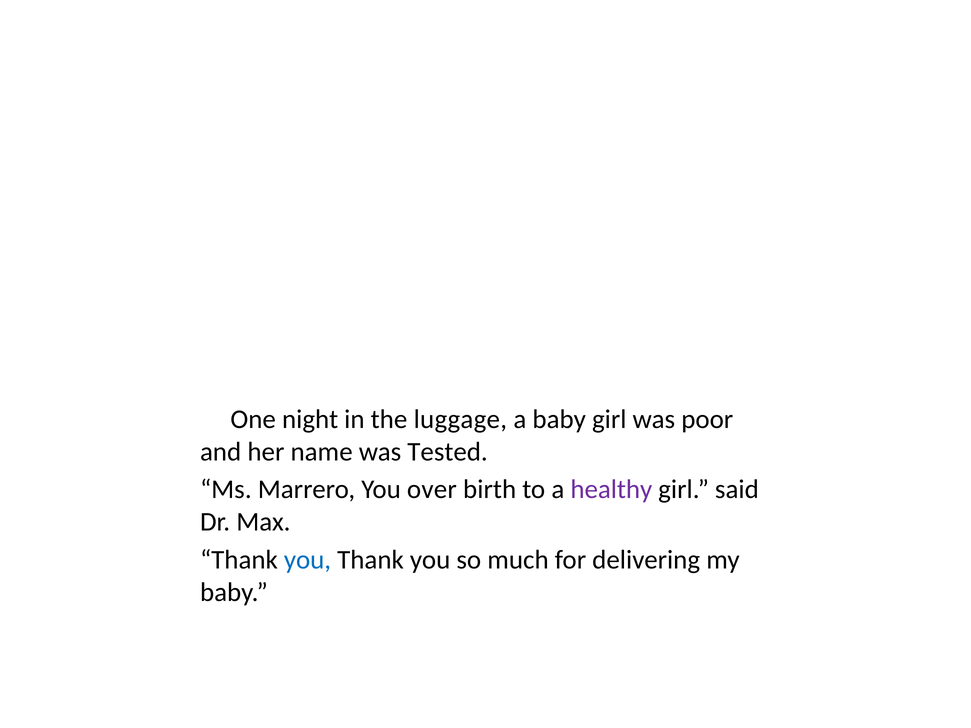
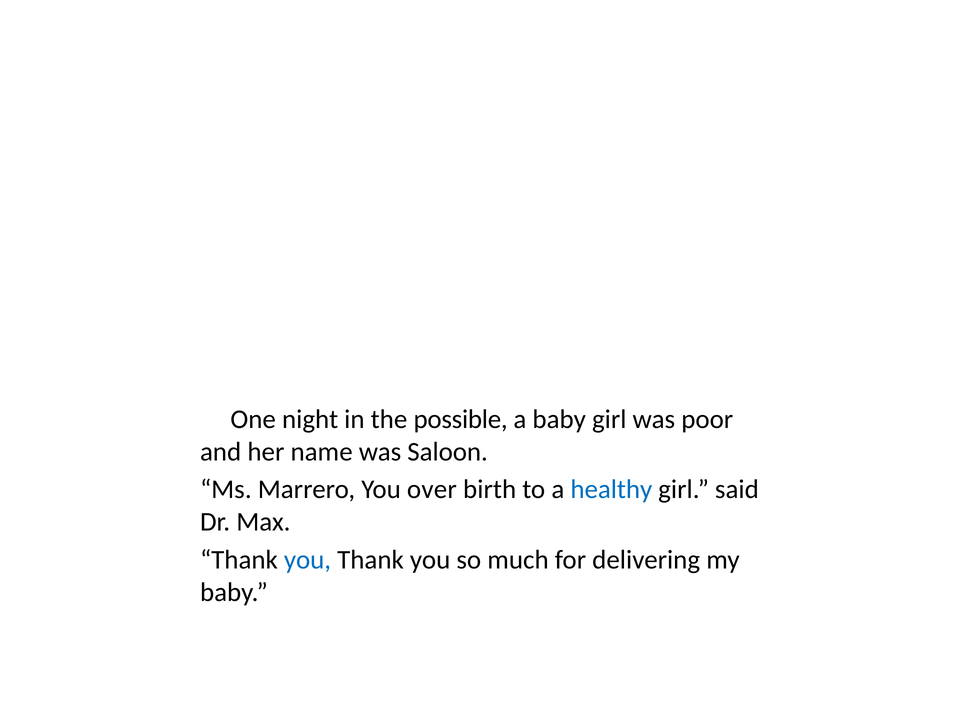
luggage: luggage -> possible (461, 419)
Tested: Tested -> Saloon (448, 452)
healthy colour: purple -> blue (611, 490)
